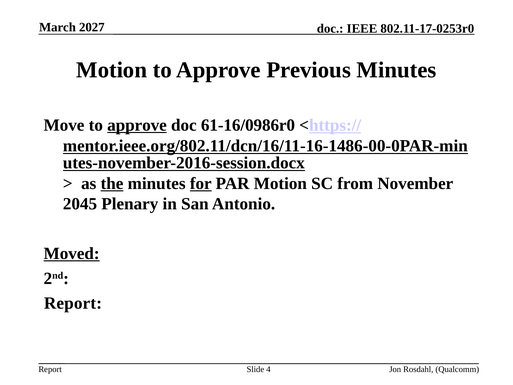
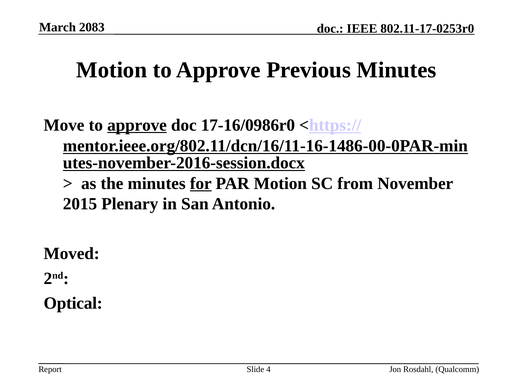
2027: 2027 -> 2083 (92, 27)
61-16/0986r0: 61-16/0986r0 -> 17-16/0986r0 (248, 125)
the underline: present -> none (112, 183)
2045: 2045 -> 2015 (80, 204)
Moved underline: present -> none (72, 253)
Report: Report -> Optical (73, 303)
